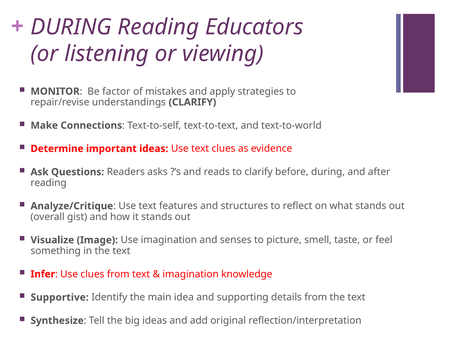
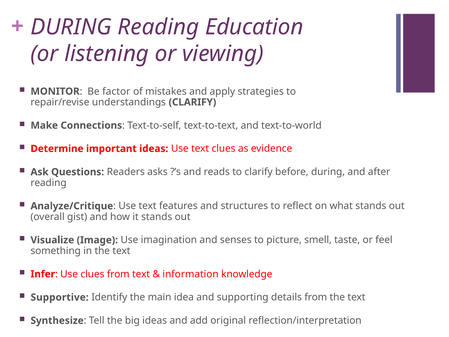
Educators: Educators -> Education (254, 27)
imagination: imagination -> information (191, 274)
